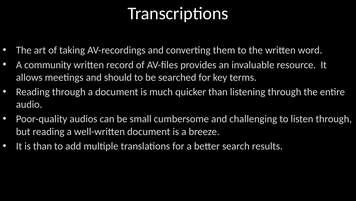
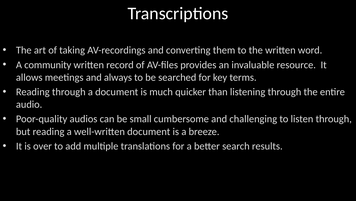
should: should -> always (118, 77)
is than: than -> over (43, 146)
